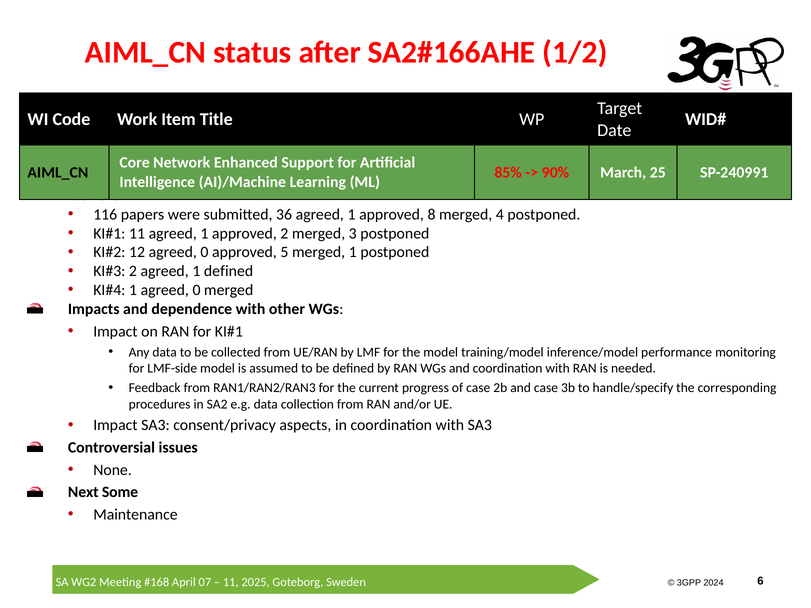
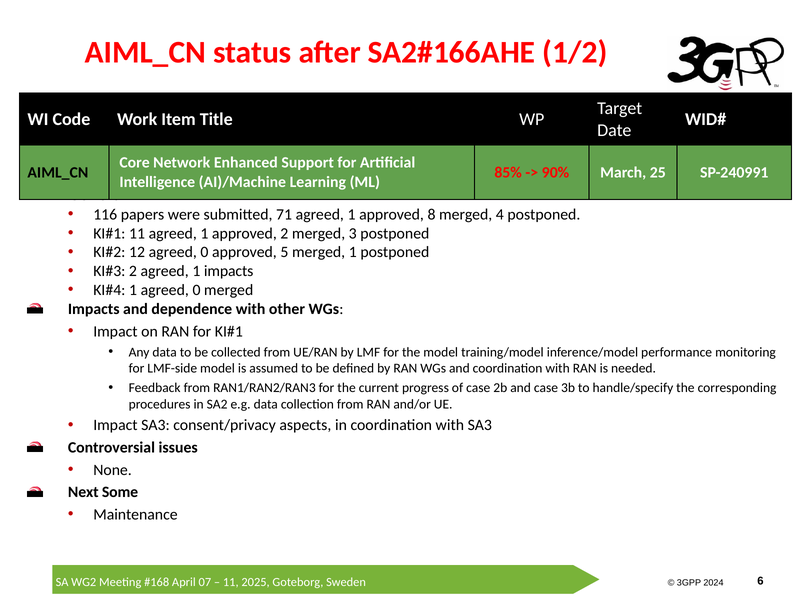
36: 36 -> 71 (284, 214)
1 defined: defined -> impacts (229, 271)
